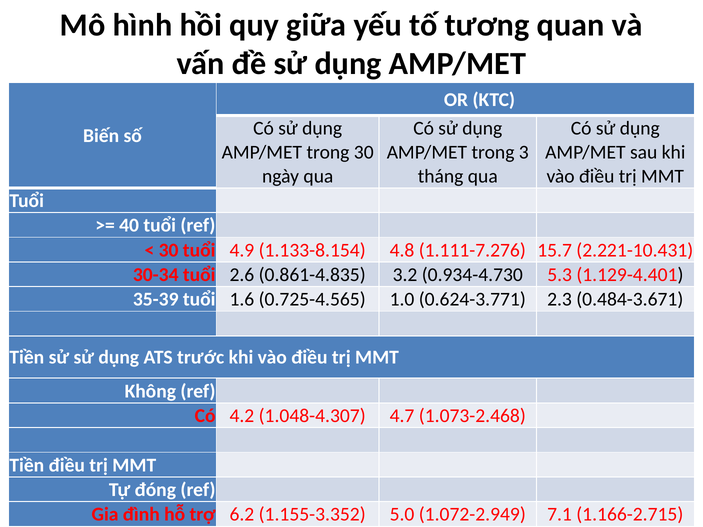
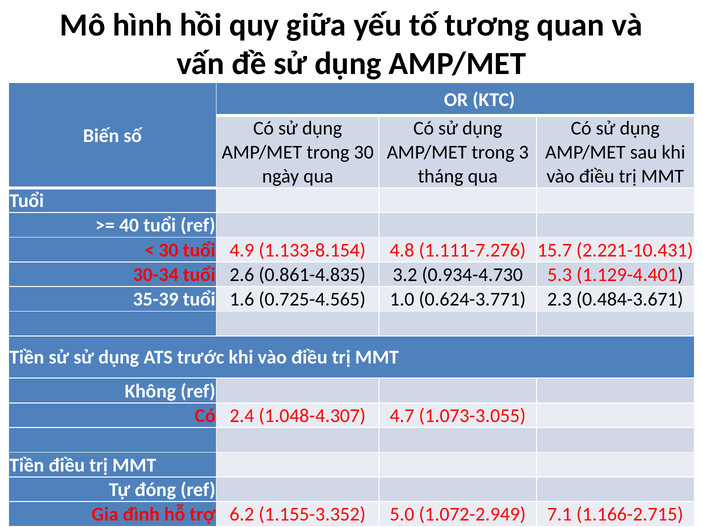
4.2: 4.2 -> 2.4 (242, 416)
1.073-2.468: 1.073-2.468 -> 1.073-3.055 (472, 416)
